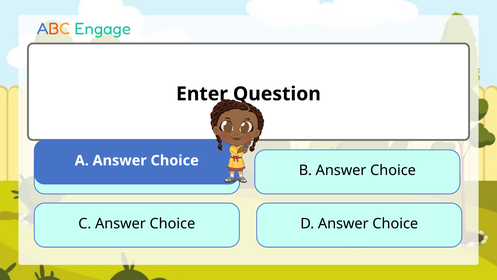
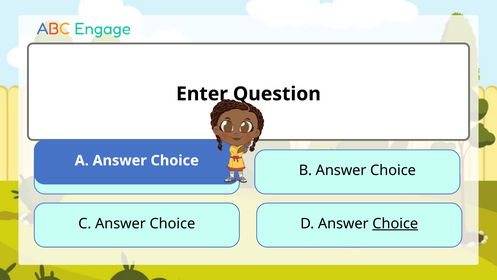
Choice underline: none -> present (395, 223)
